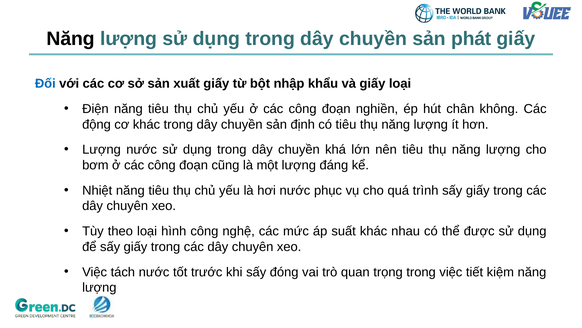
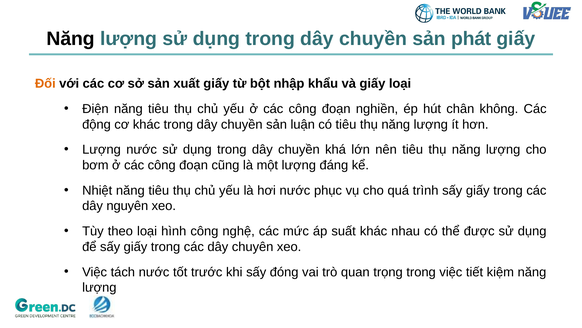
Đối colour: blue -> orange (45, 83)
định: định -> luận (303, 124)
chuyên: chuyên -> nguyên (127, 206)
